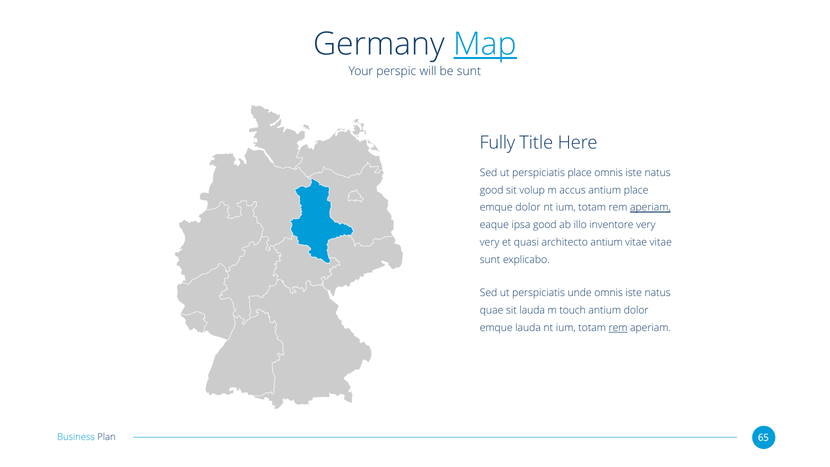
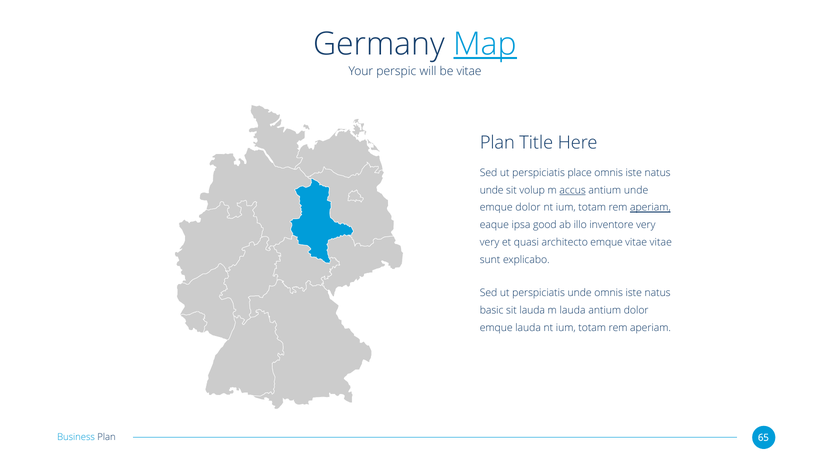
be sunt: sunt -> vitae (469, 71)
Fully: Fully -> Plan (497, 143)
good: good -> unde (492, 190)
accus underline: none -> present (573, 190)
antium place: place -> unde (636, 190)
architecto antium: antium -> emque (607, 242)
quae: quae -> basic (492, 310)
m touch: touch -> lauda (573, 310)
rem underline: present -> none (618, 328)
